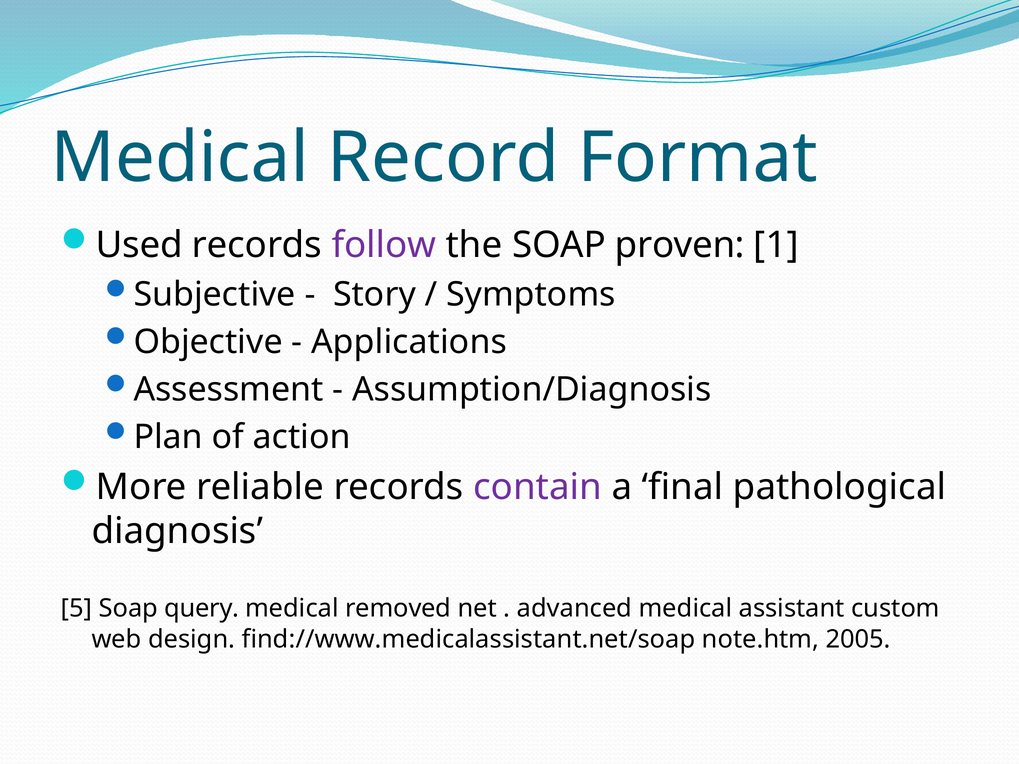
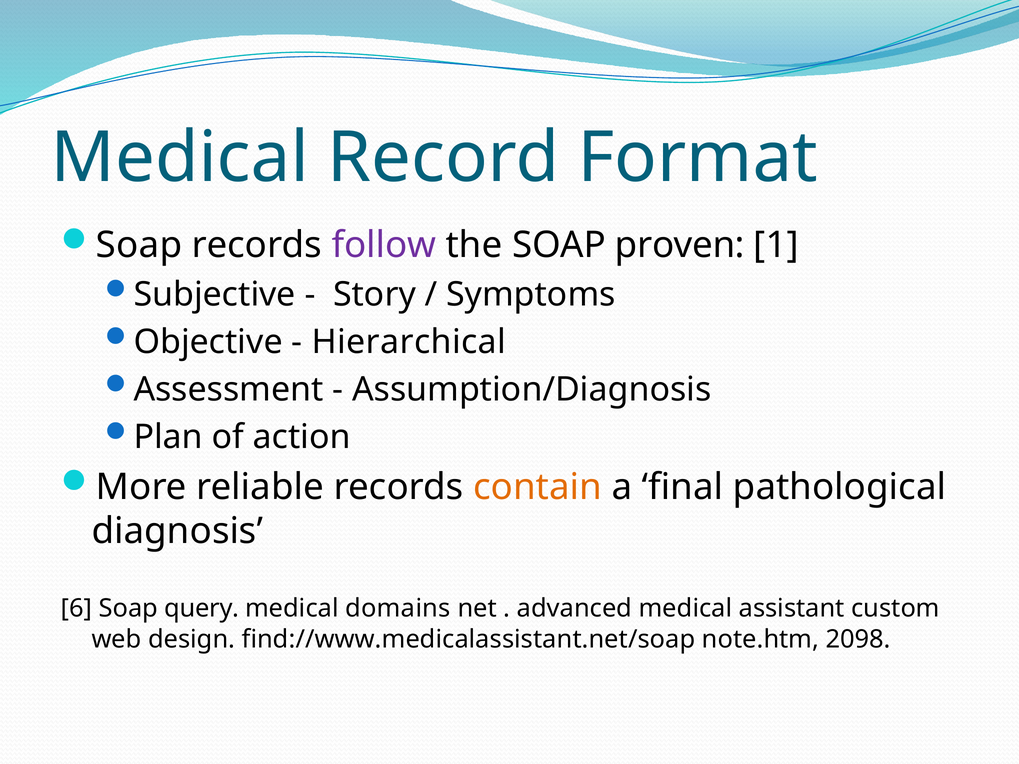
Used: Used -> Soap (139, 245)
Applications: Applications -> Hierarchical (409, 342)
contain colour: purple -> orange (538, 487)
5: 5 -> 6 (77, 609)
removed: removed -> domains (398, 609)
2005: 2005 -> 2098 (858, 639)
